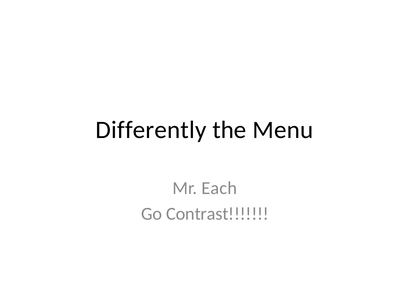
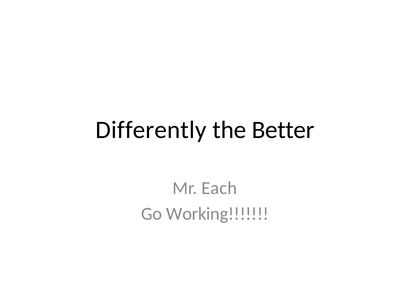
Menu: Menu -> Better (283, 130)
Contrast: Contrast -> Working (218, 214)
